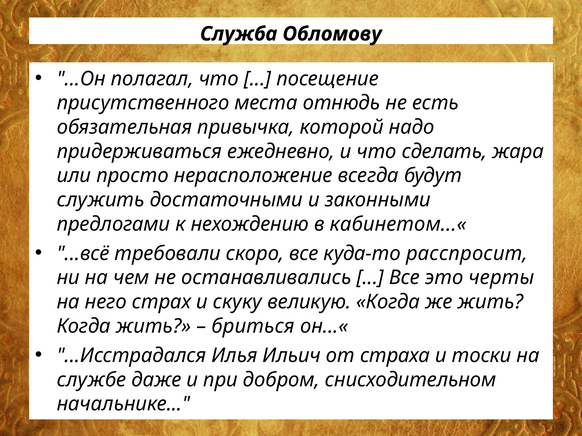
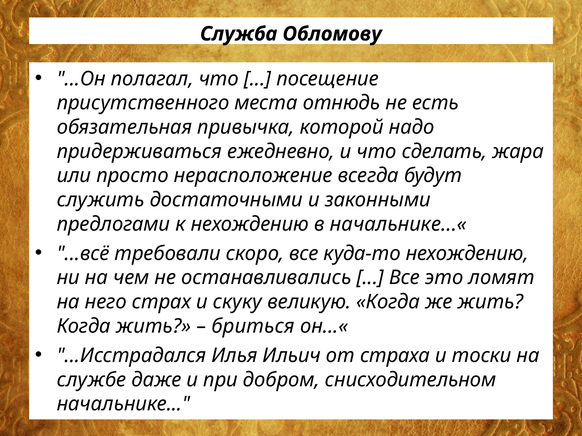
кабинетом...«: кабинетом...« -> начальнике...« (398, 224)
куда-то расспросит: расспросит -> нехождению (467, 254)
черты: черты -> ломят (502, 278)
